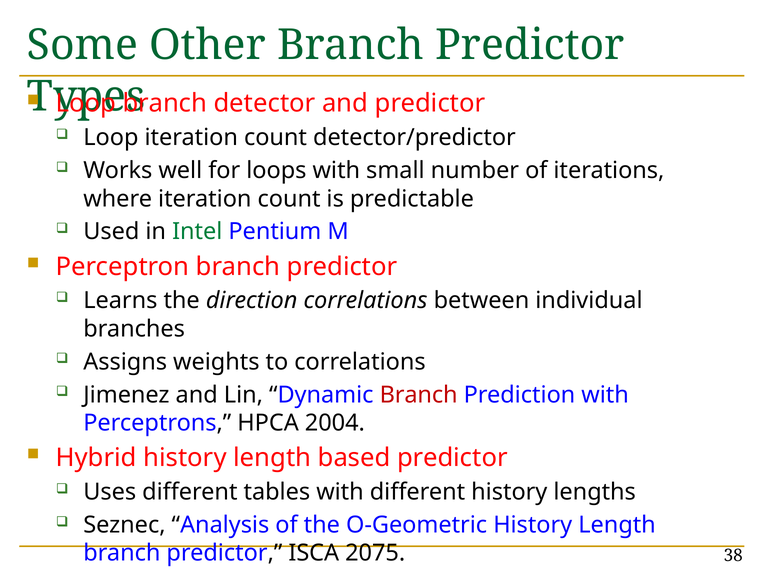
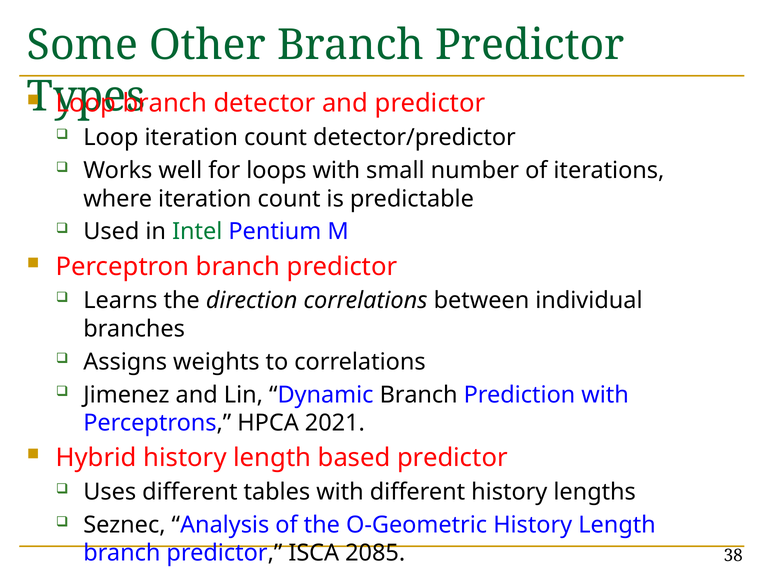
Branch colour: red -> black (419, 394)
2004: 2004 -> 2021 (335, 423)
2075: 2075 -> 2085 (375, 553)
